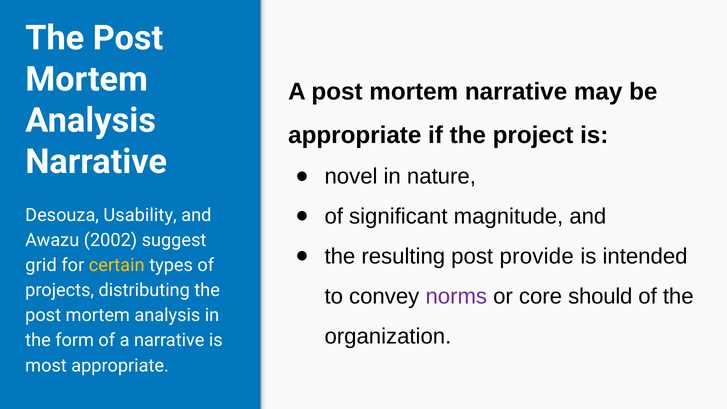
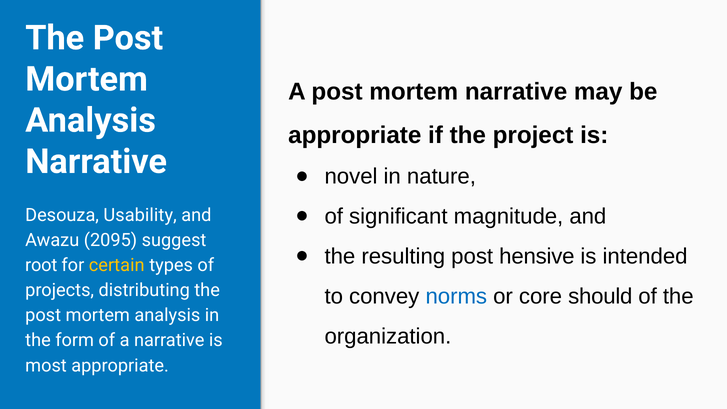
2002: 2002 -> 2095 (111, 240)
provide: provide -> hensive (537, 256)
grid: grid -> root (41, 265)
norms colour: purple -> blue (456, 296)
